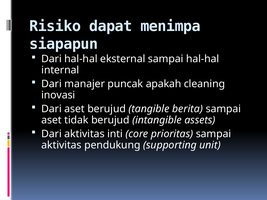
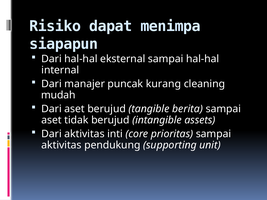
apakah: apakah -> kurang (163, 84)
inovasi: inovasi -> mudah (58, 95)
